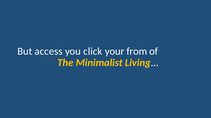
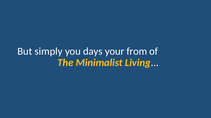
access: access -> simply (49, 52)
click: click -> days (93, 52)
